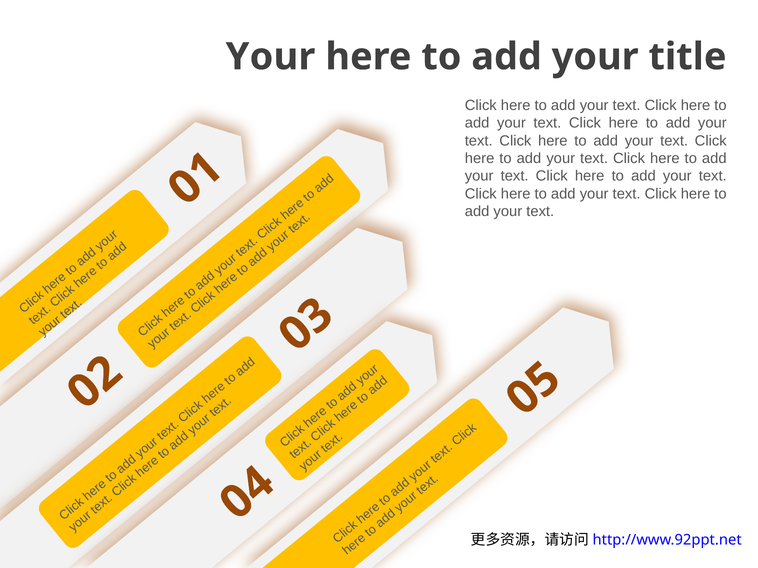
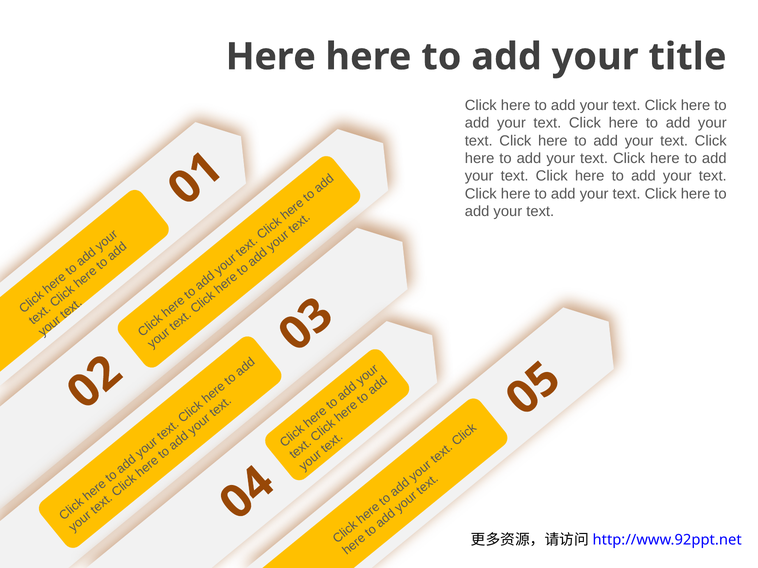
Your: Your -> Here (271, 57)
